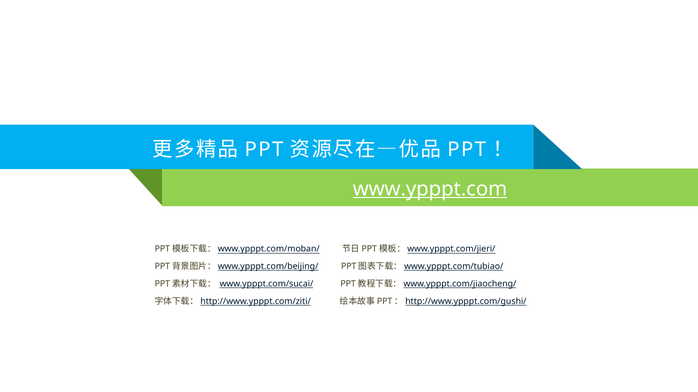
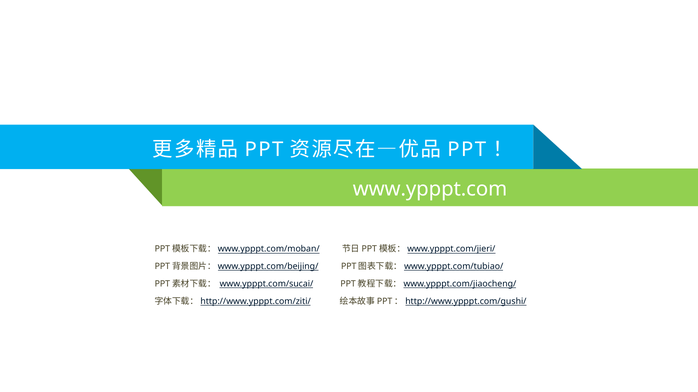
www.ypppt.com underline: present -> none (430, 189)
